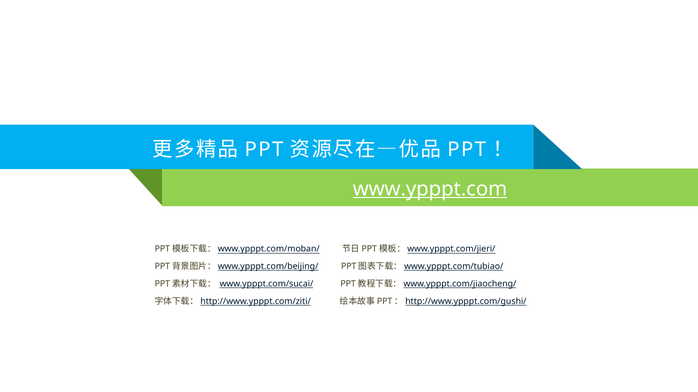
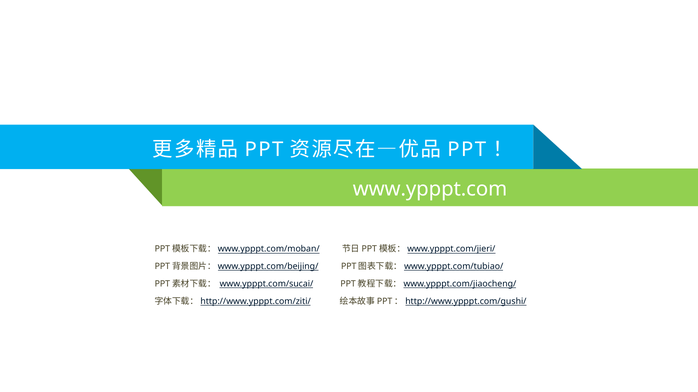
www.ypppt.com underline: present -> none (430, 189)
